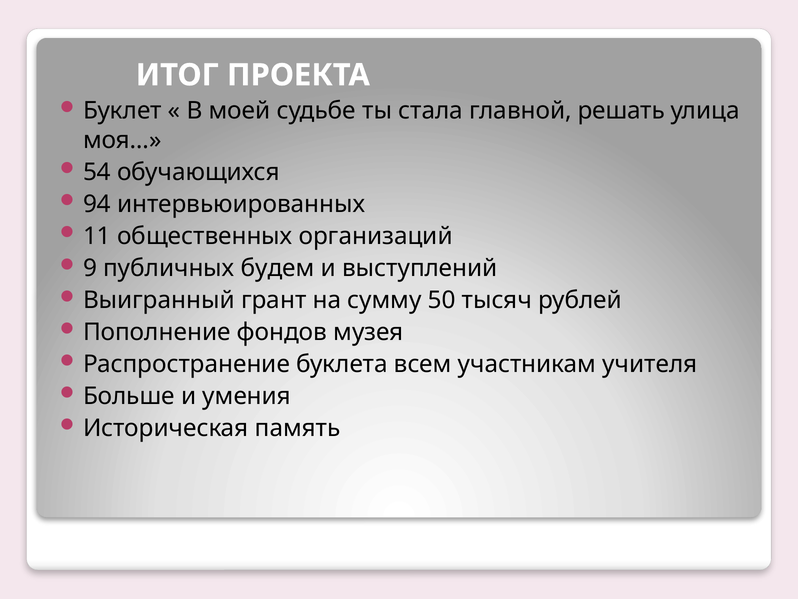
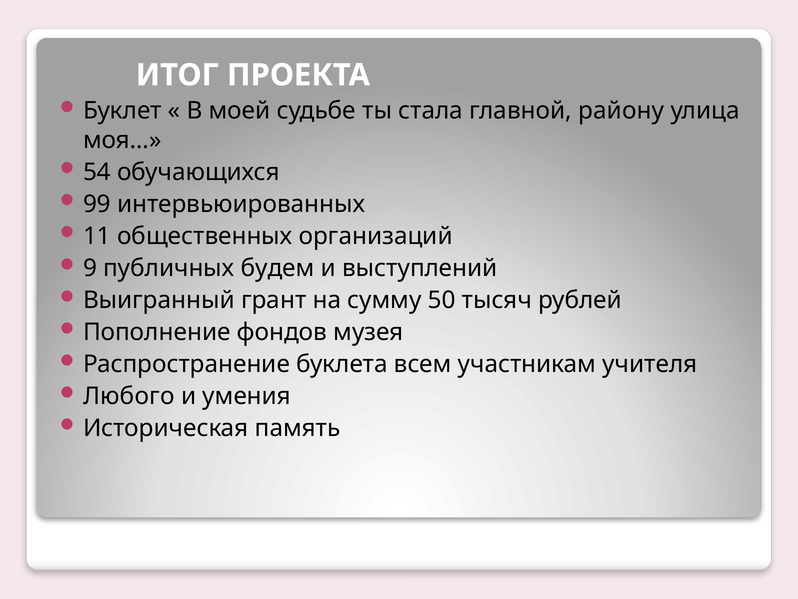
решать: решать -> району (621, 111)
94: 94 -> 99 (97, 204)
Больше: Больше -> Любого (129, 396)
